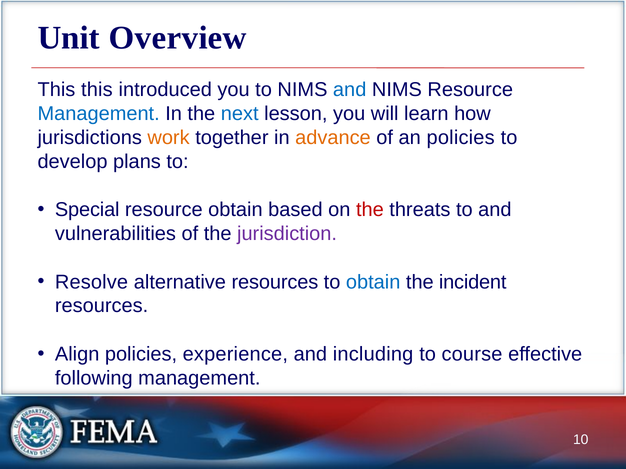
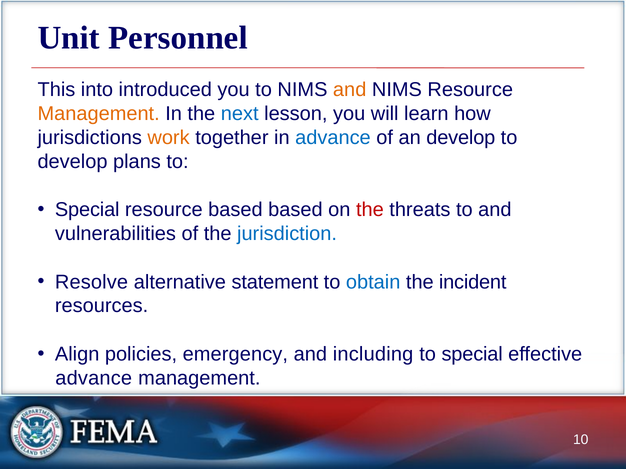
Overview: Overview -> Personnel (178, 38)
This this: this -> into (97, 90)
and colour: blue -> orange (350, 90)
Management colour: blue -> orange (99, 114)
advance colour: orange -> blue (333, 138)
an policies: policies -> develop (461, 138)
resource obtain: obtain -> based (235, 210)
jurisdiction colour: purple -> blue (287, 234)
alternative resources: resources -> statement (275, 282)
experience: experience -> emergency (235, 355)
to course: course -> special (472, 355)
following: following -> advance (94, 379)
